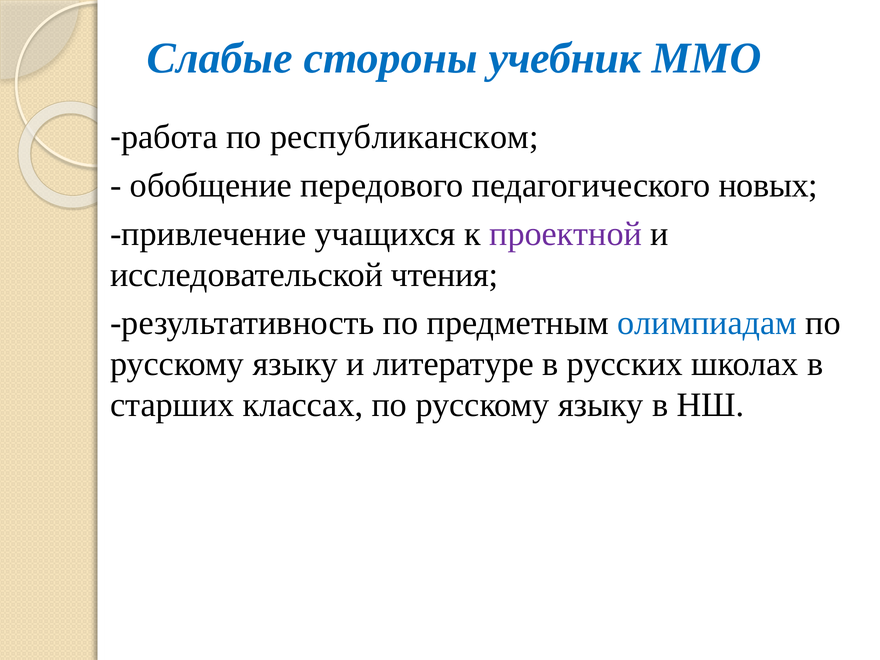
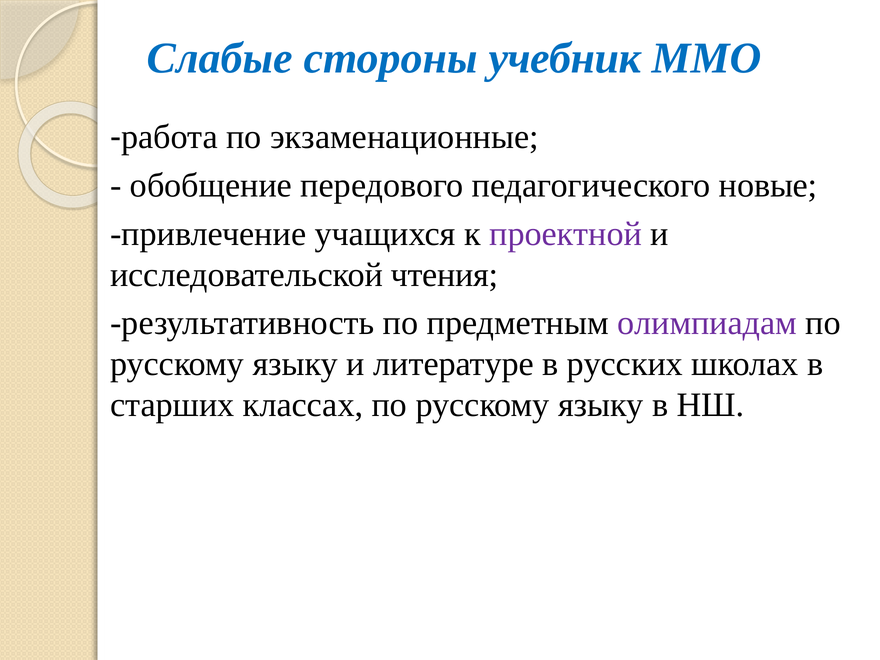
республиканском: республиканском -> экзаменационные (405, 137)
новых: новых -> новые (768, 186)
олимпиадам colour: blue -> purple (707, 323)
